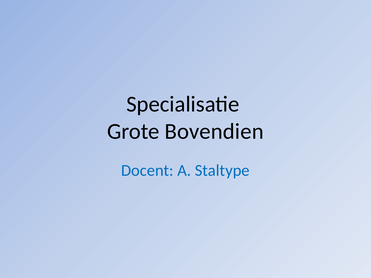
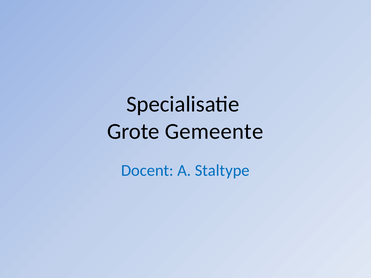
Bovendien: Bovendien -> Gemeente (214, 131)
